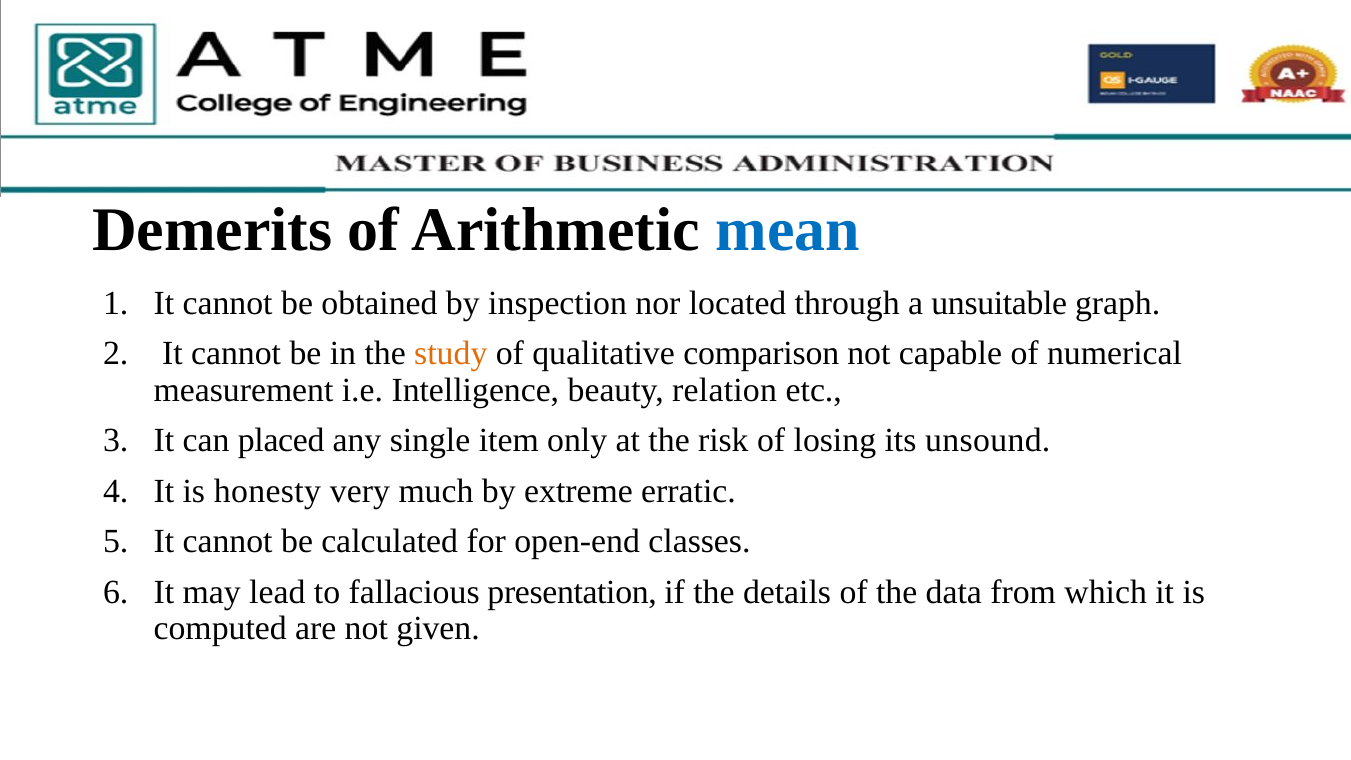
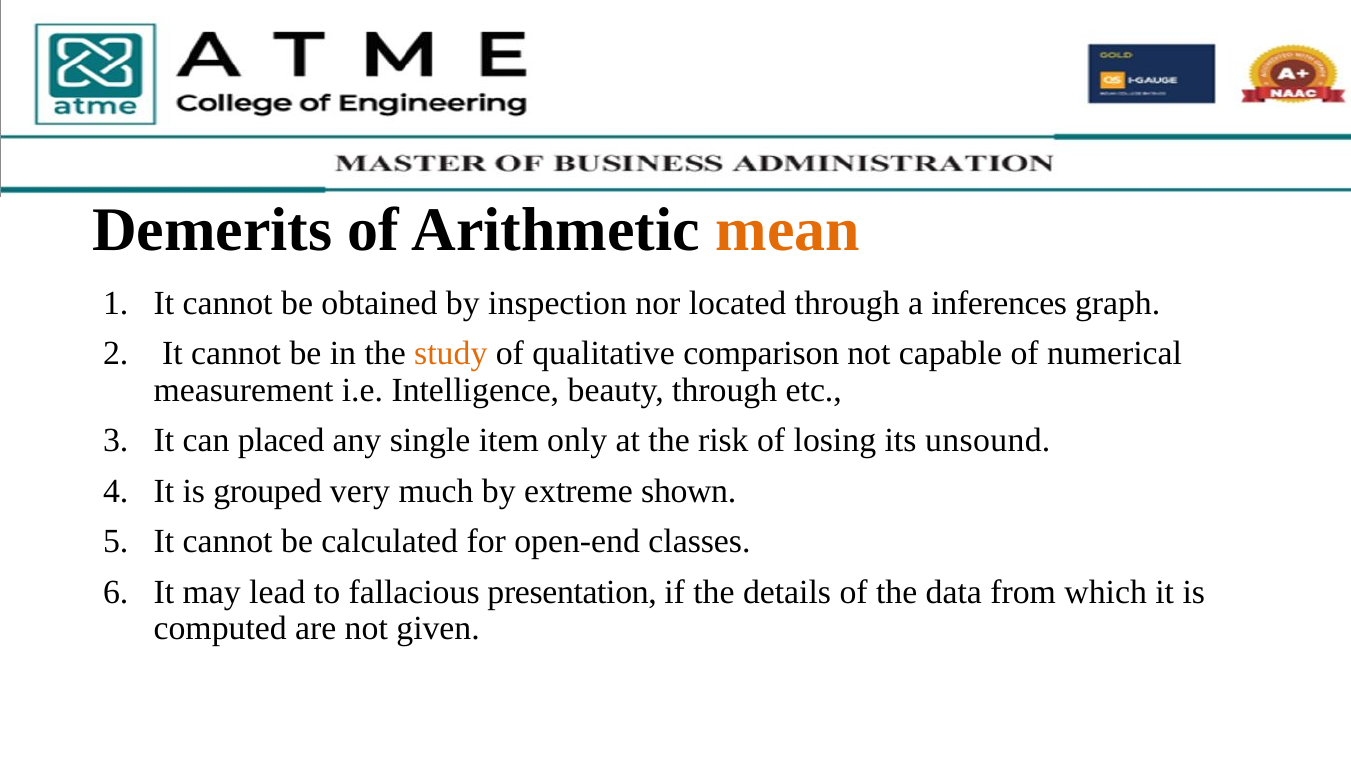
mean colour: blue -> orange (788, 230)
unsuitable: unsuitable -> inferences (999, 303)
beauty relation: relation -> through (725, 390)
honesty: honesty -> grouped (268, 491)
erratic: erratic -> shown (689, 491)
